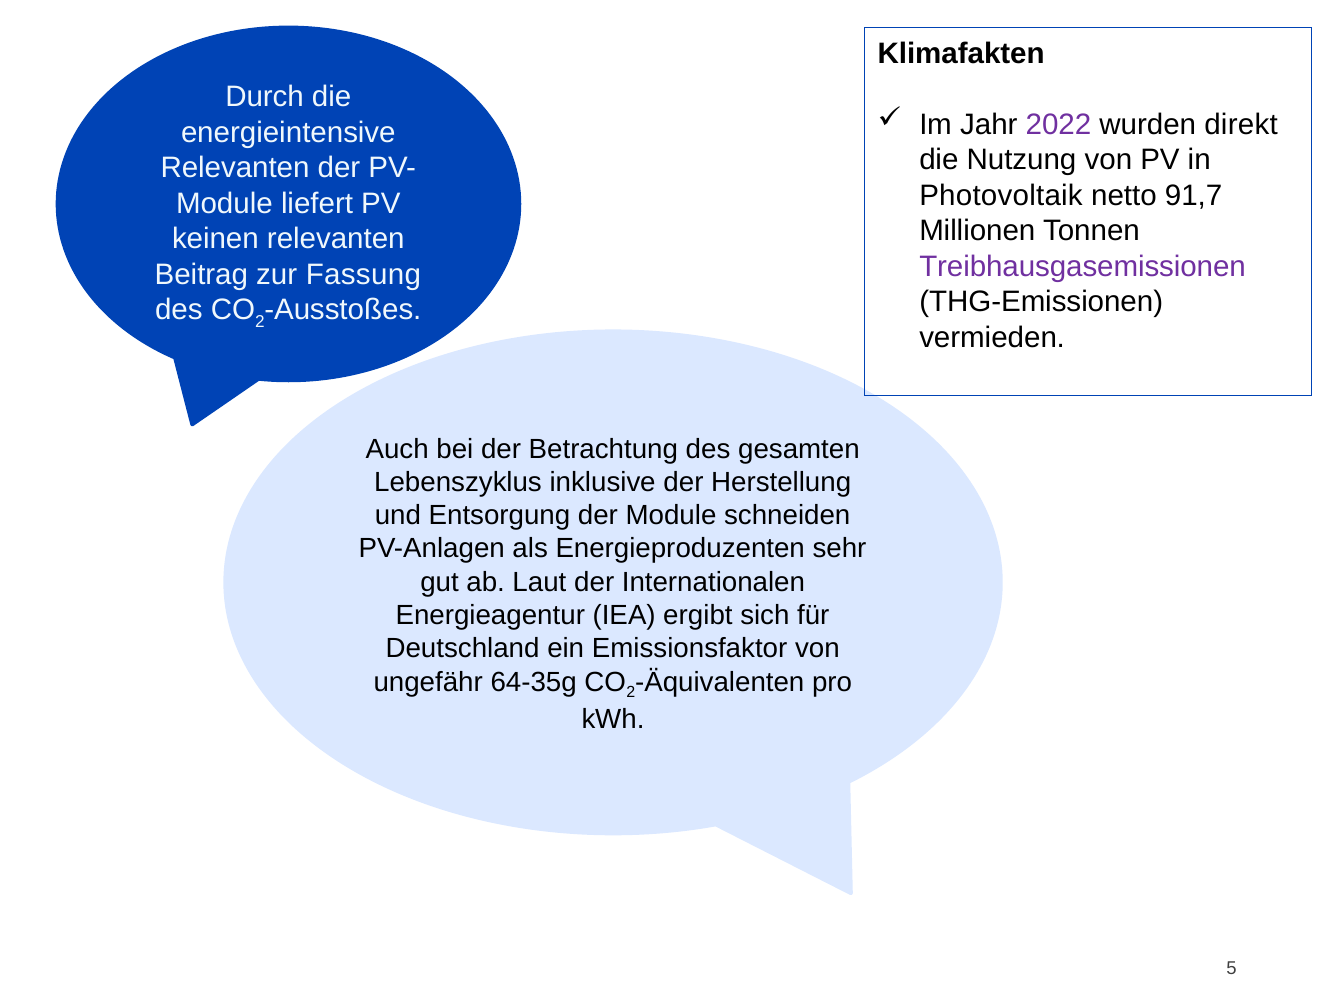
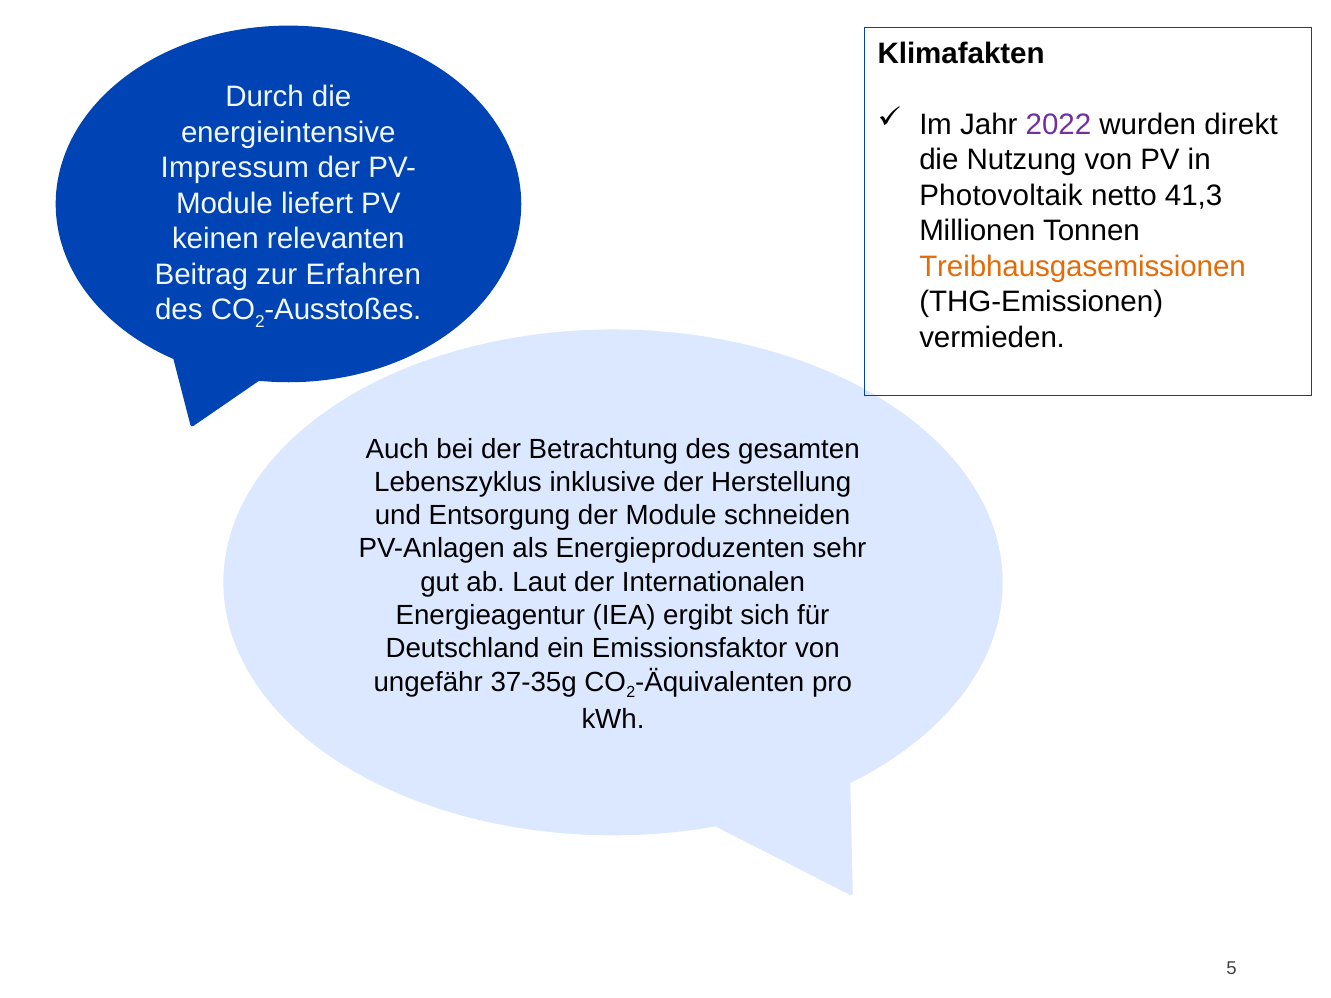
Relevanten: Relevanten -> Impressum (235, 168)
91,7: 91,7 -> 41,3 (1194, 196)
Treibhausgasemissionen colour: purple -> orange (1083, 267)
Fassung: Fassung -> Erfahren (363, 275)
64-35g: 64-35g -> 37-35g (534, 682)
